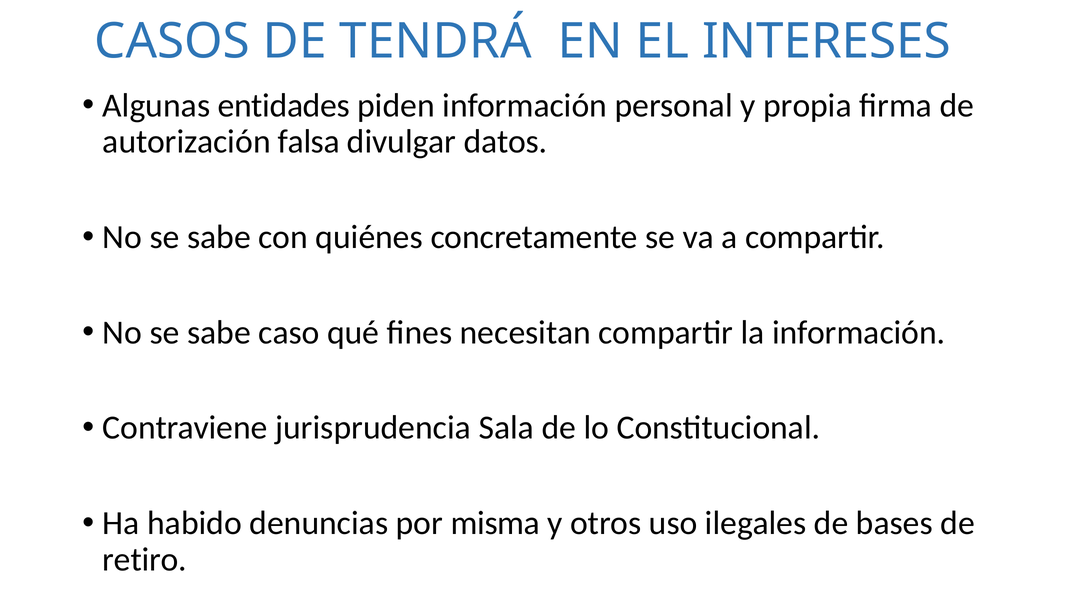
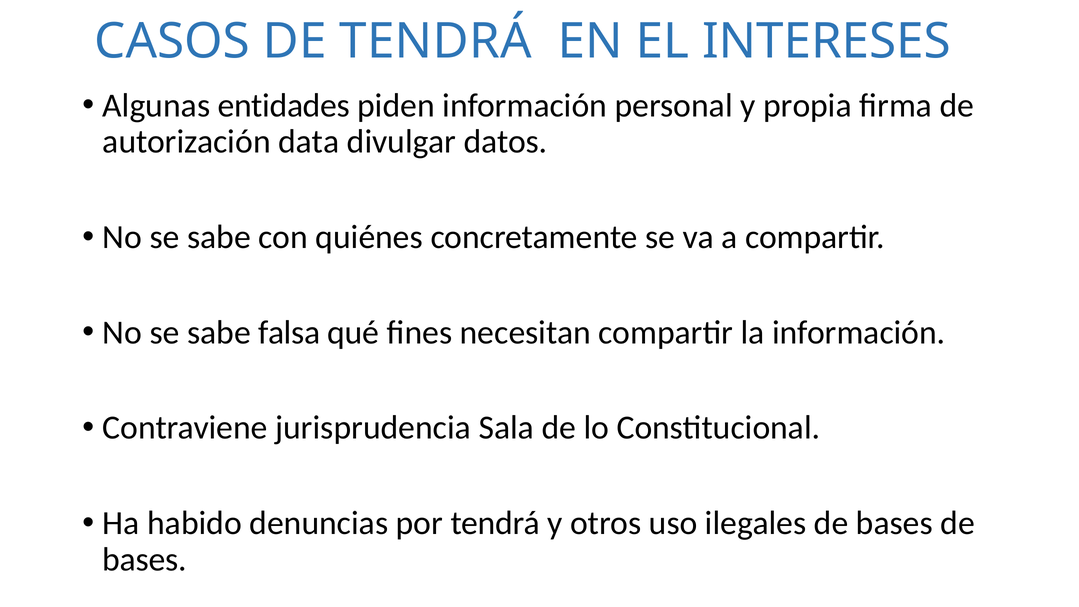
falsa: falsa -> data (309, 142)
caso: caso -> falsa (289, 332)
por misma: misma -> tendrá (495, 523)
retiro: retiro -> bases (145, 560)
